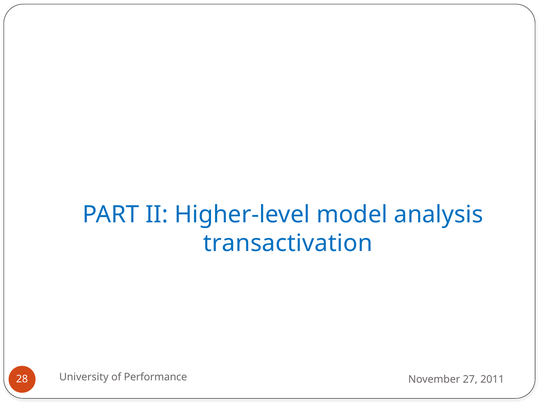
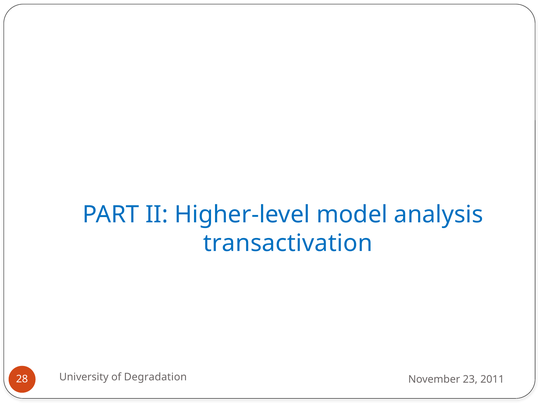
Performance: Performance -> Degradation (155, 377)
27: 27 -> 23 (470, 380)
